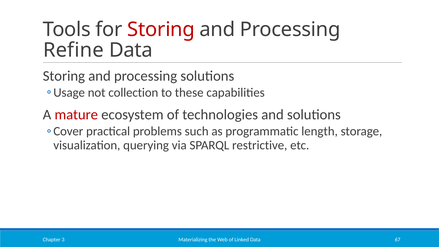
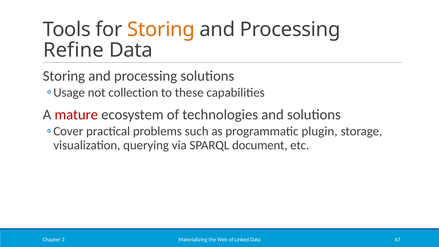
Storing colour: red -> orange (161, 30)
length: length -> plugin (320, 131)
restrictive: restrictive -> document (260, 145)
